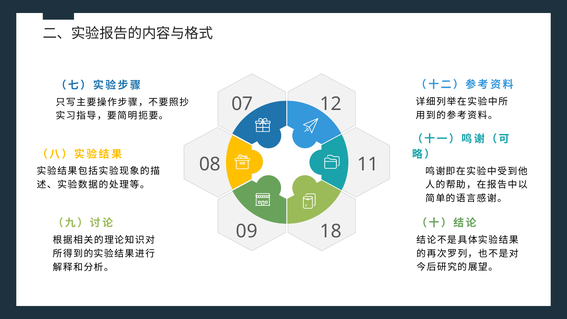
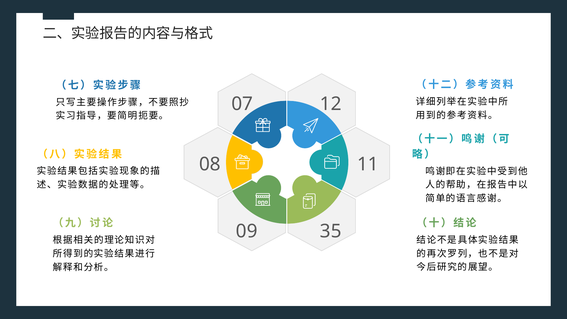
18: 18 -> 35 (331, 231)
